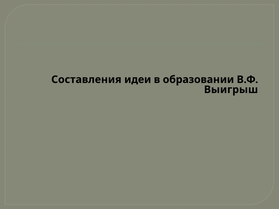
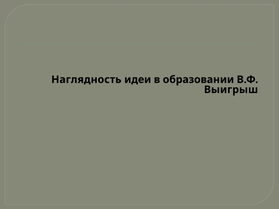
Составления: Составления -> Наглядность (86, 80)
